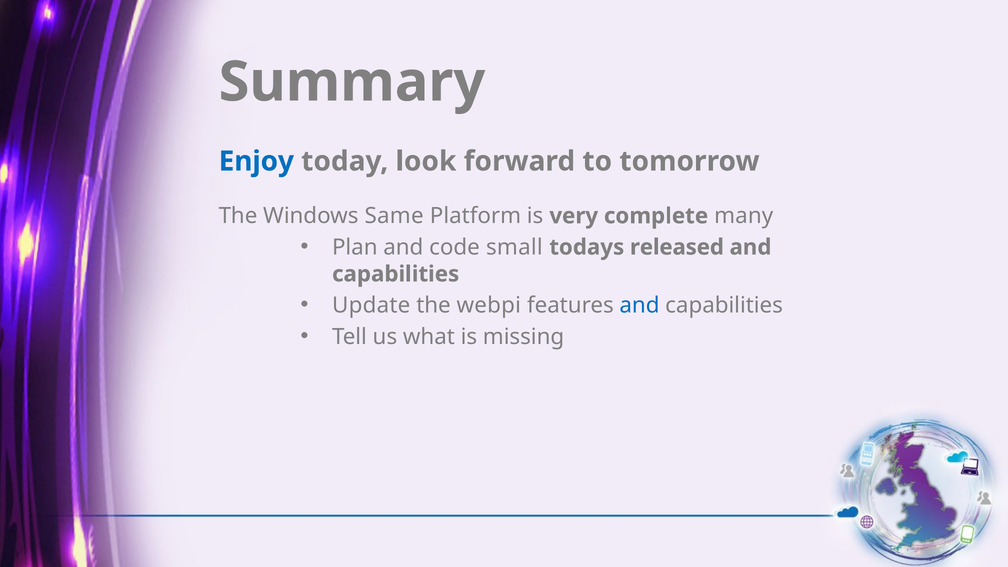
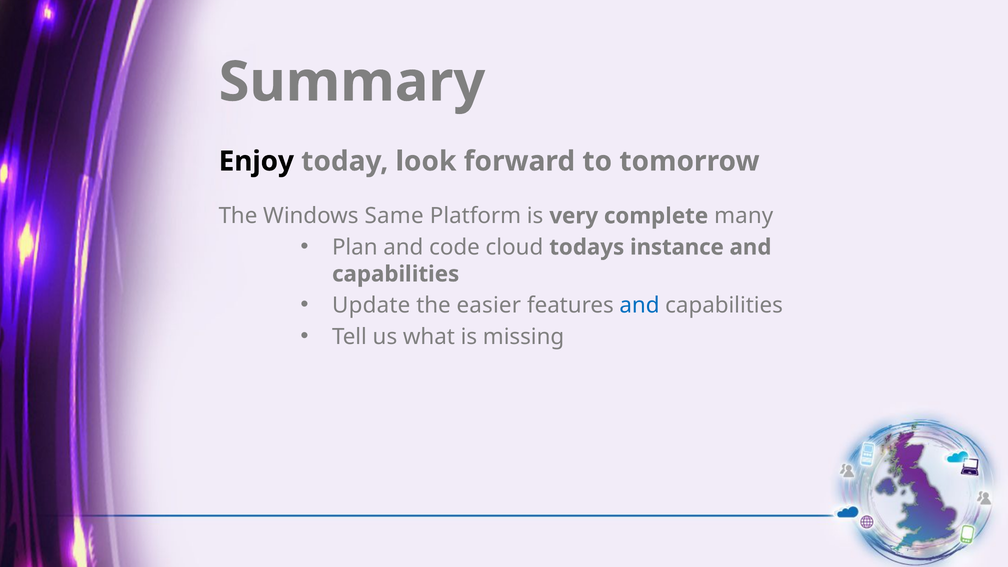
Enjoy colour: blue -> black (256, 161)
small: small -> cloud (514, 247)
released: released -> instance (677, 247)
webpi: webpi -> easier (489, 306)
